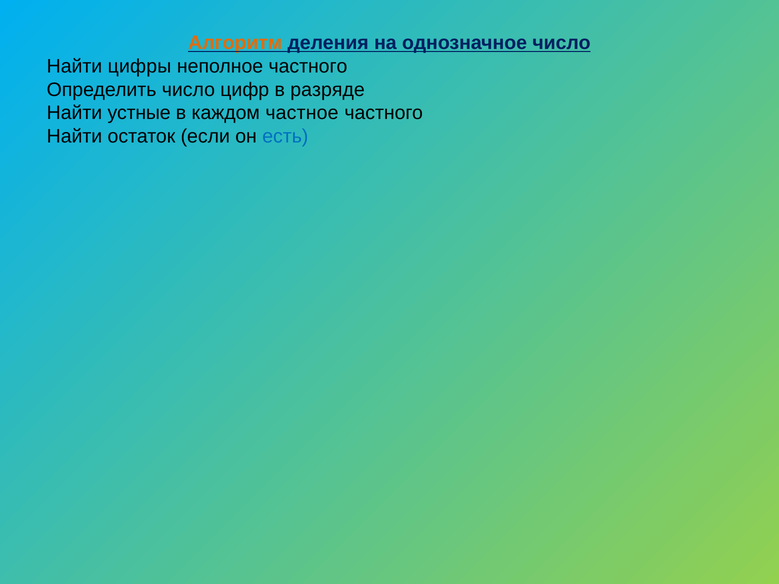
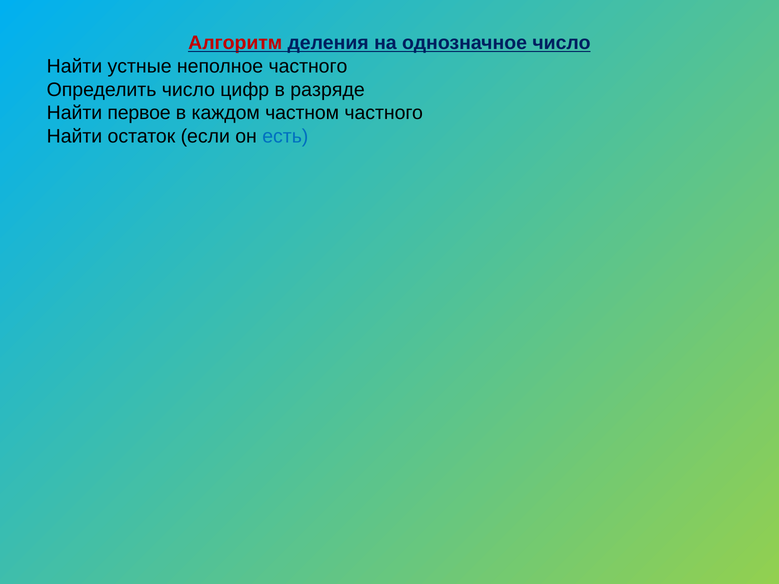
Алгоритм colour: orange -> red (235, 43)
цифры: цифры -> устные (140, 66)
устные: устные -> первое (139, 113)
частное: частное -> частном (302, 113)
